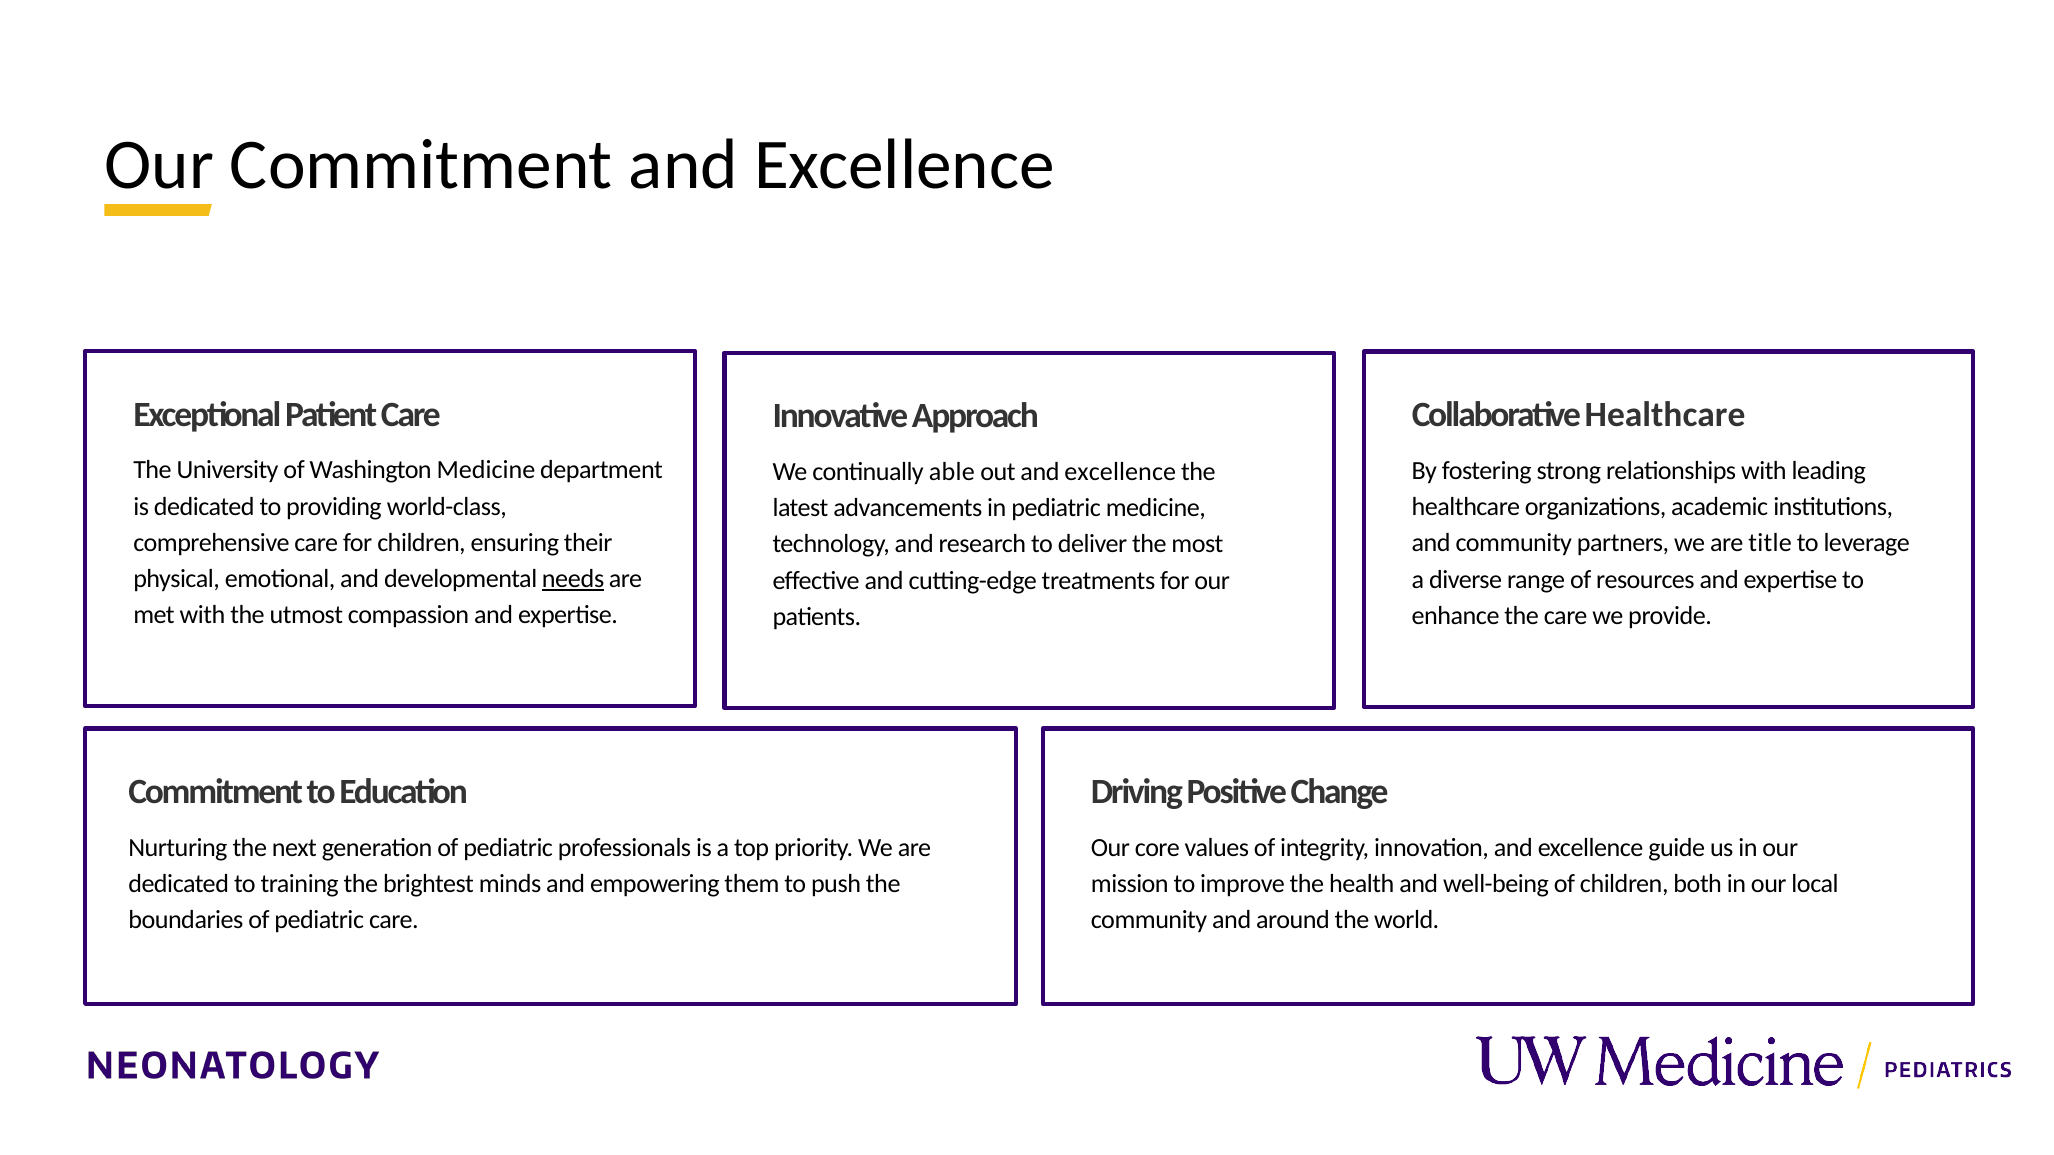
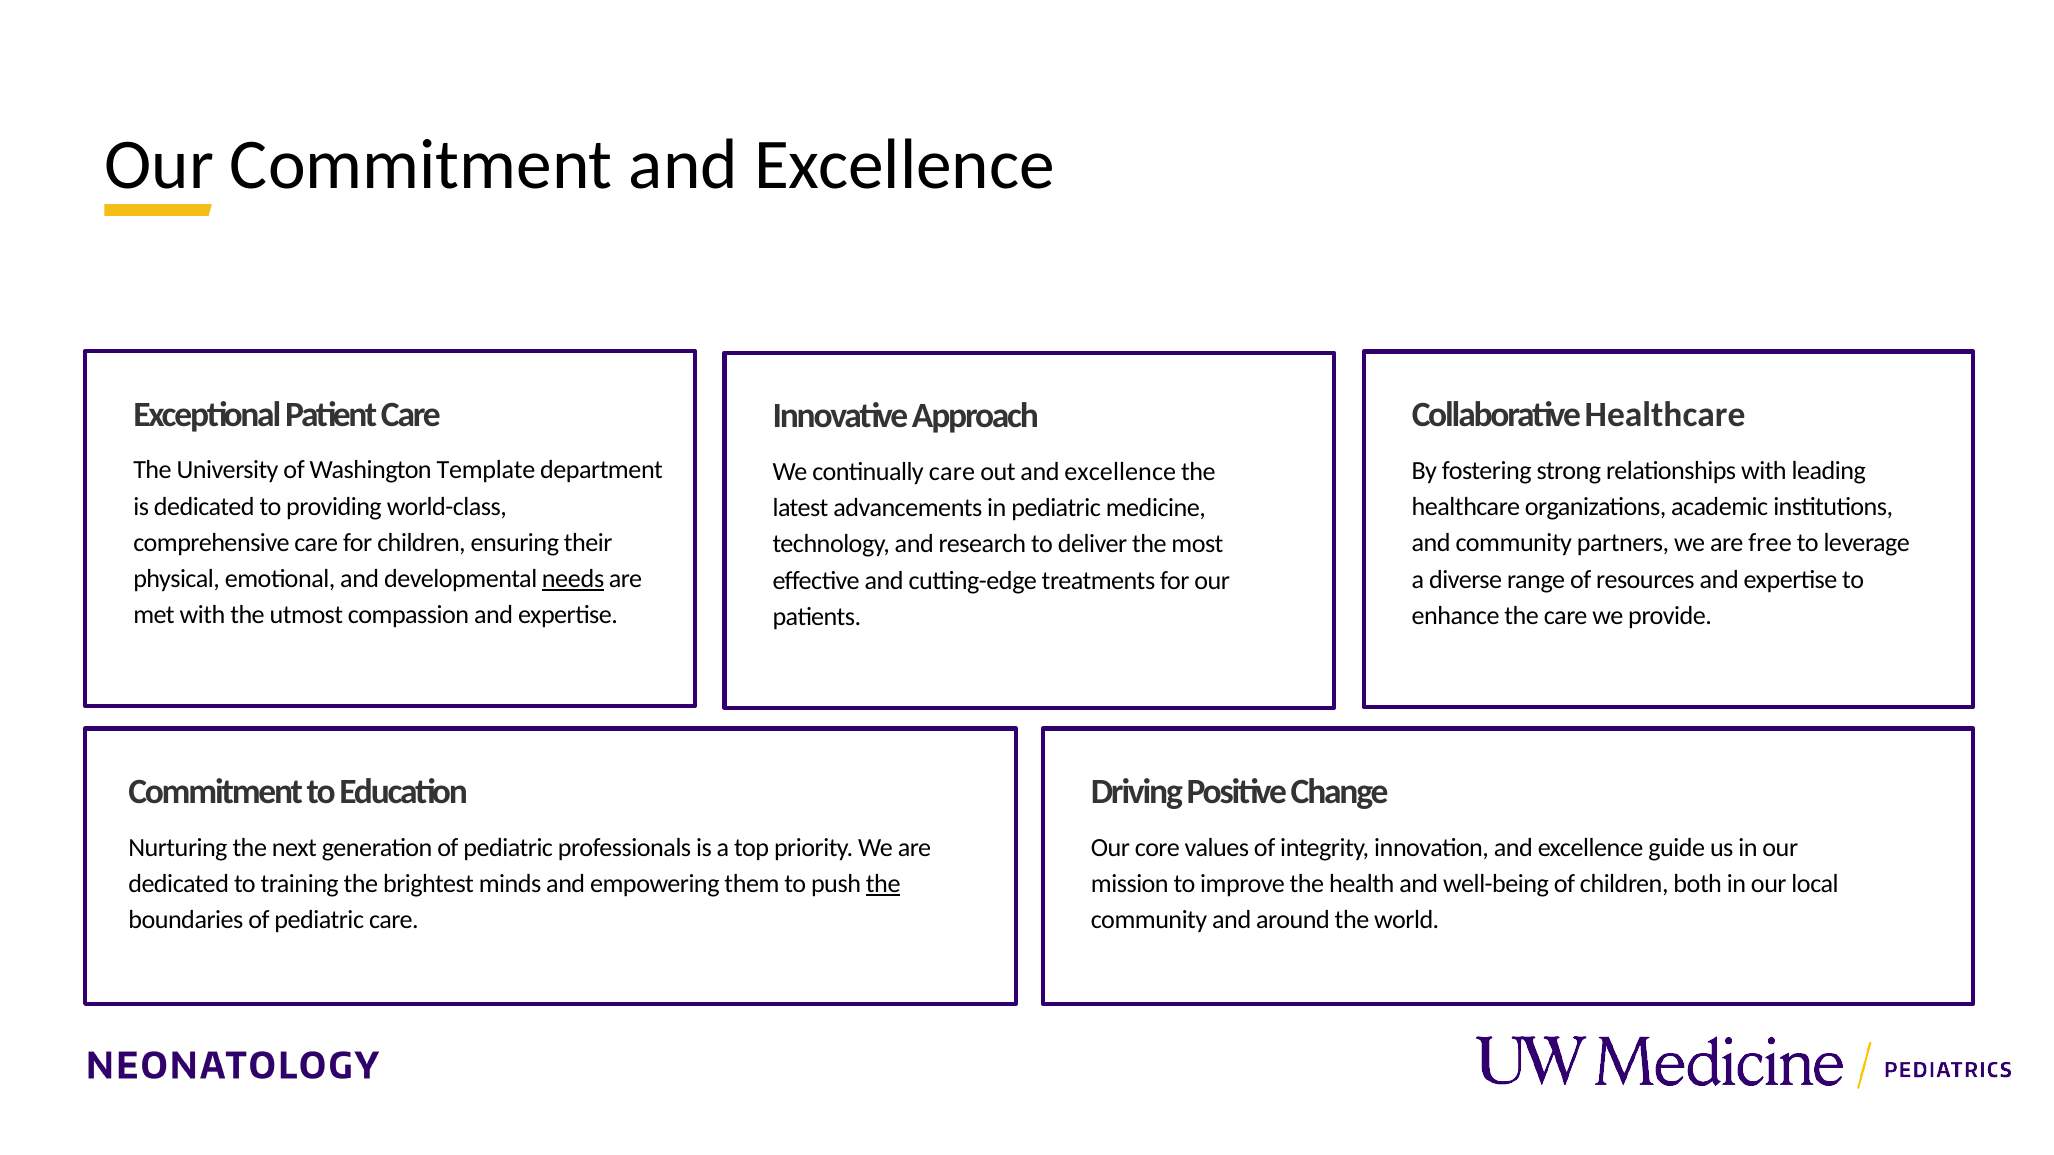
Washington Medicine: Medicine -> Template (486, 470)
continually able: able -> care (952, 472)
title: title -> free (1770, 543)
the underline: none -> present (883, 884)
